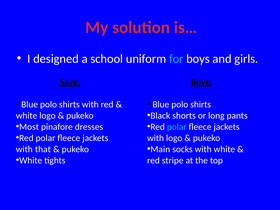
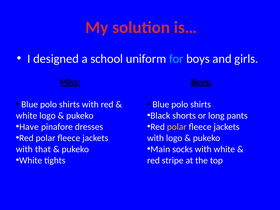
Save: Save -> Miss (70, 82)
Most: Most -> Have (29, 127)
polar colour: light blue -> yellow (177, 127)
